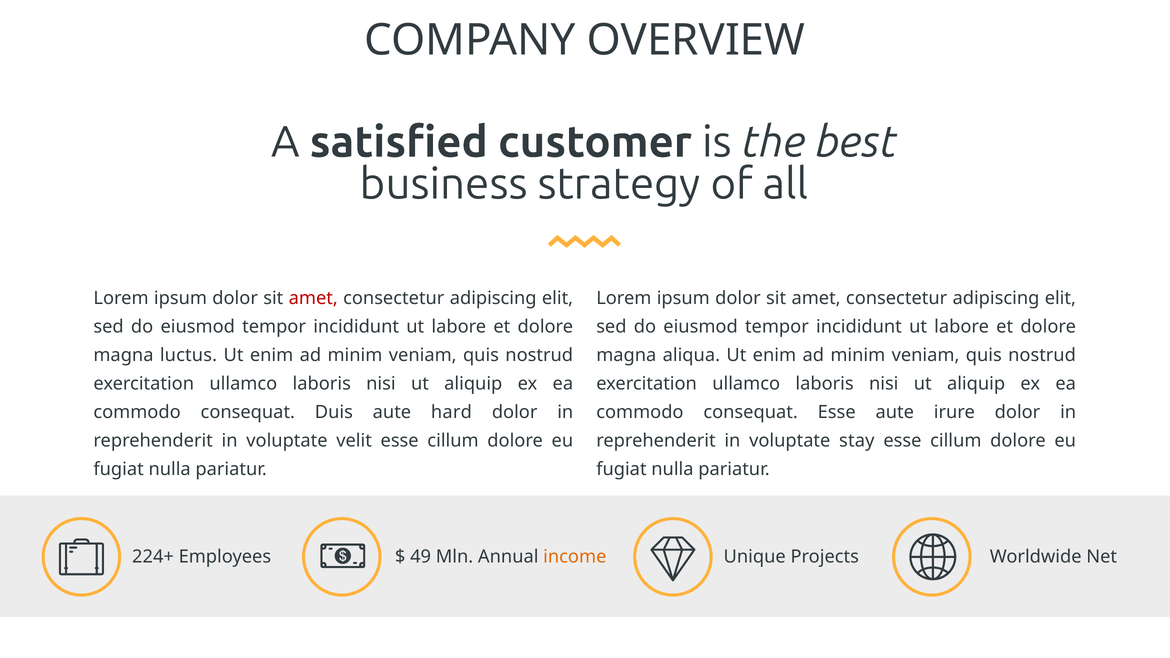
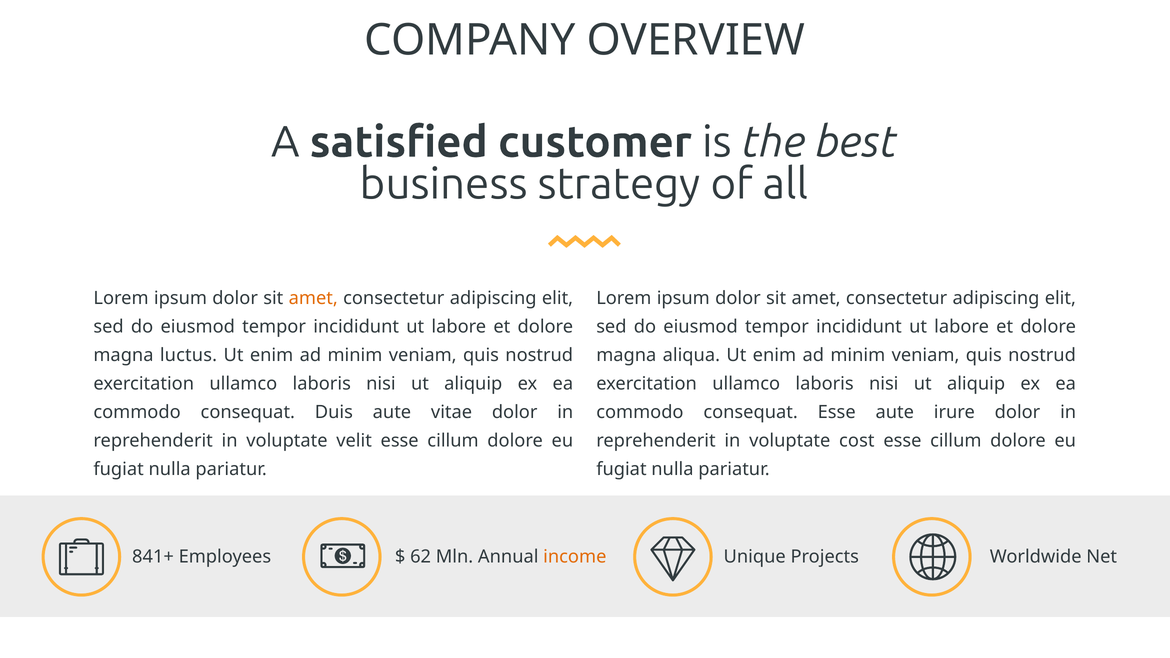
amet colour: red -> orange (313, 298)
hard: hard -> vitae (452, 412)
stay: stay -> cost (857, 441)
224+: 224+ -> 841+ (153, 557)
49: 49 -> 62 (421, 557)
